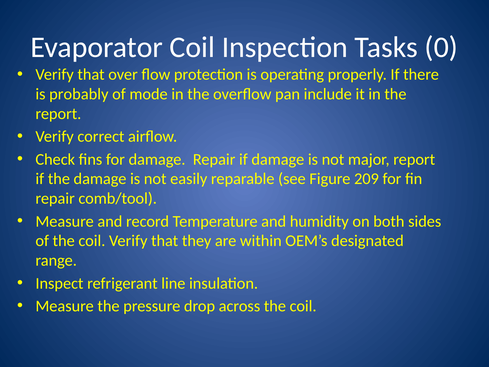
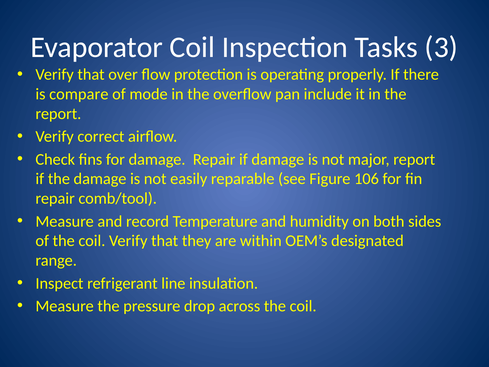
0: 0 -> 3 (441, 47)
probably: probably -> compare (79, 94)
209: 209 -> 106 (366, 179)
